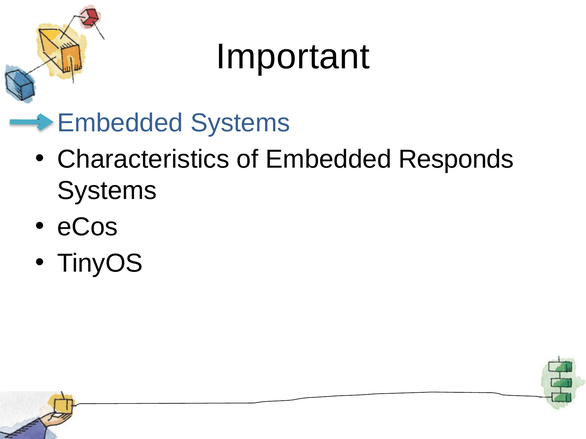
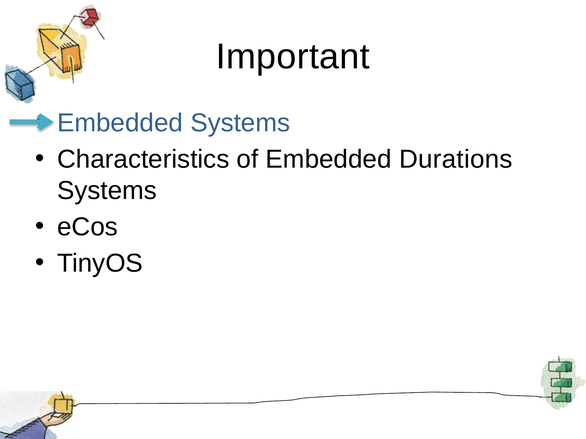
Responds: Responds -> Durations (456, 159)
